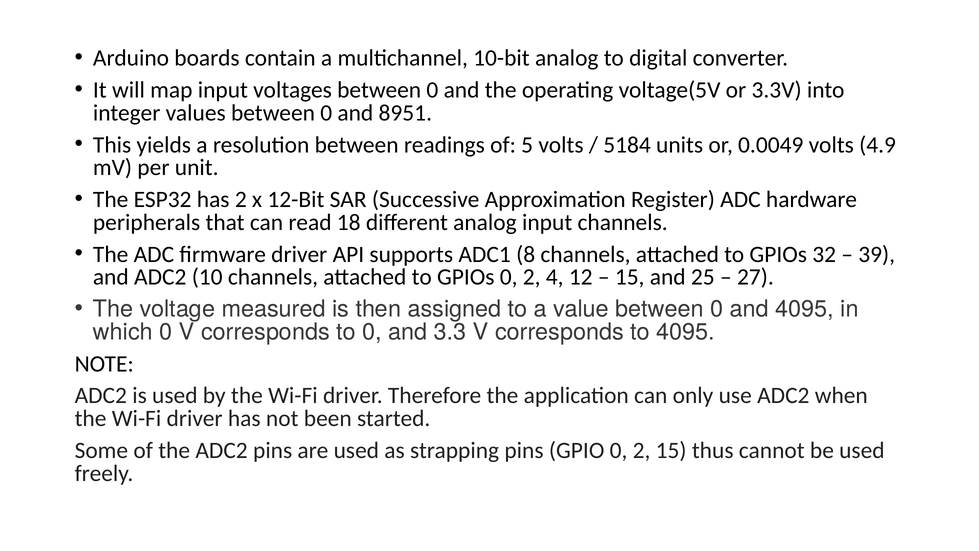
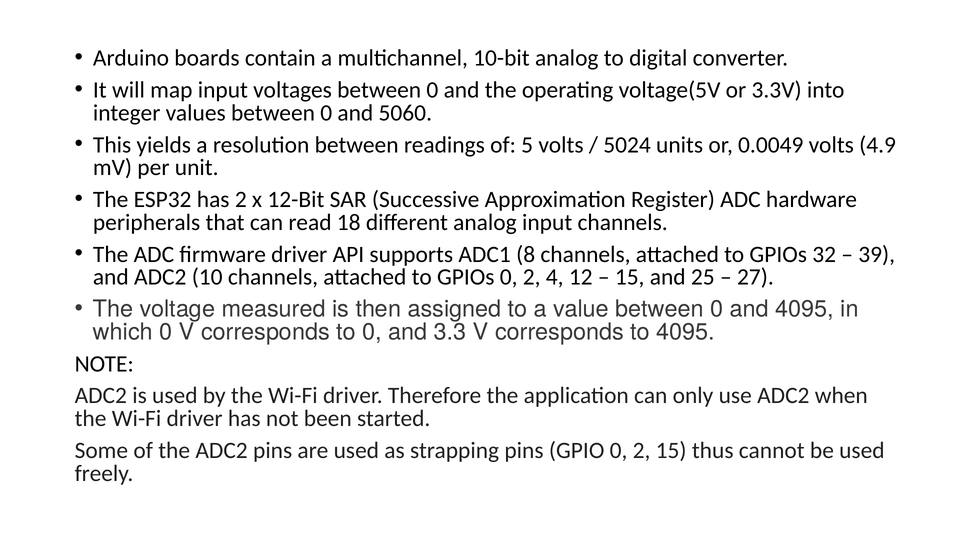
8951: 8951 -> 5060 (405, 113)
5184: 5184 -> 5024 (627, 145)
